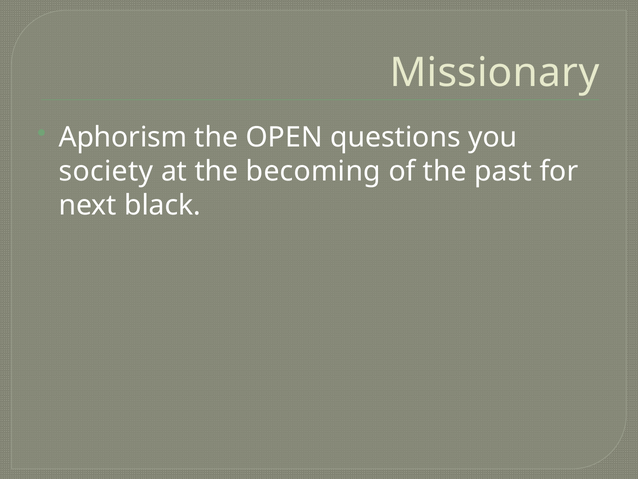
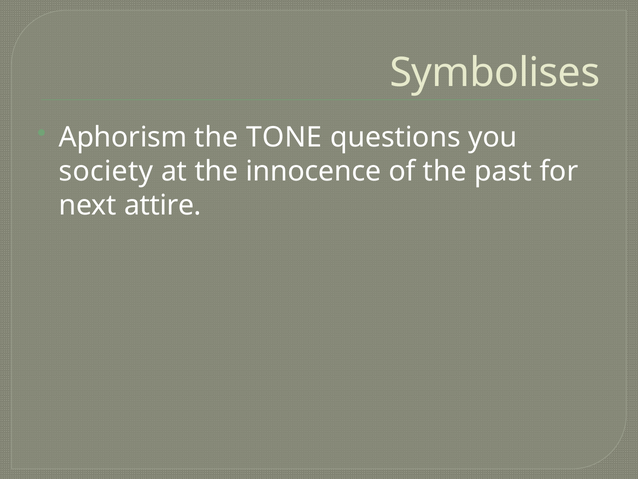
Missionary: Missionary -> Symbolises (495, 73)
OPEN: OPEN -> TONE (284, 137)
becoming: becoming -> innocence (314, 171)
black: black -> attire (163, 205)
